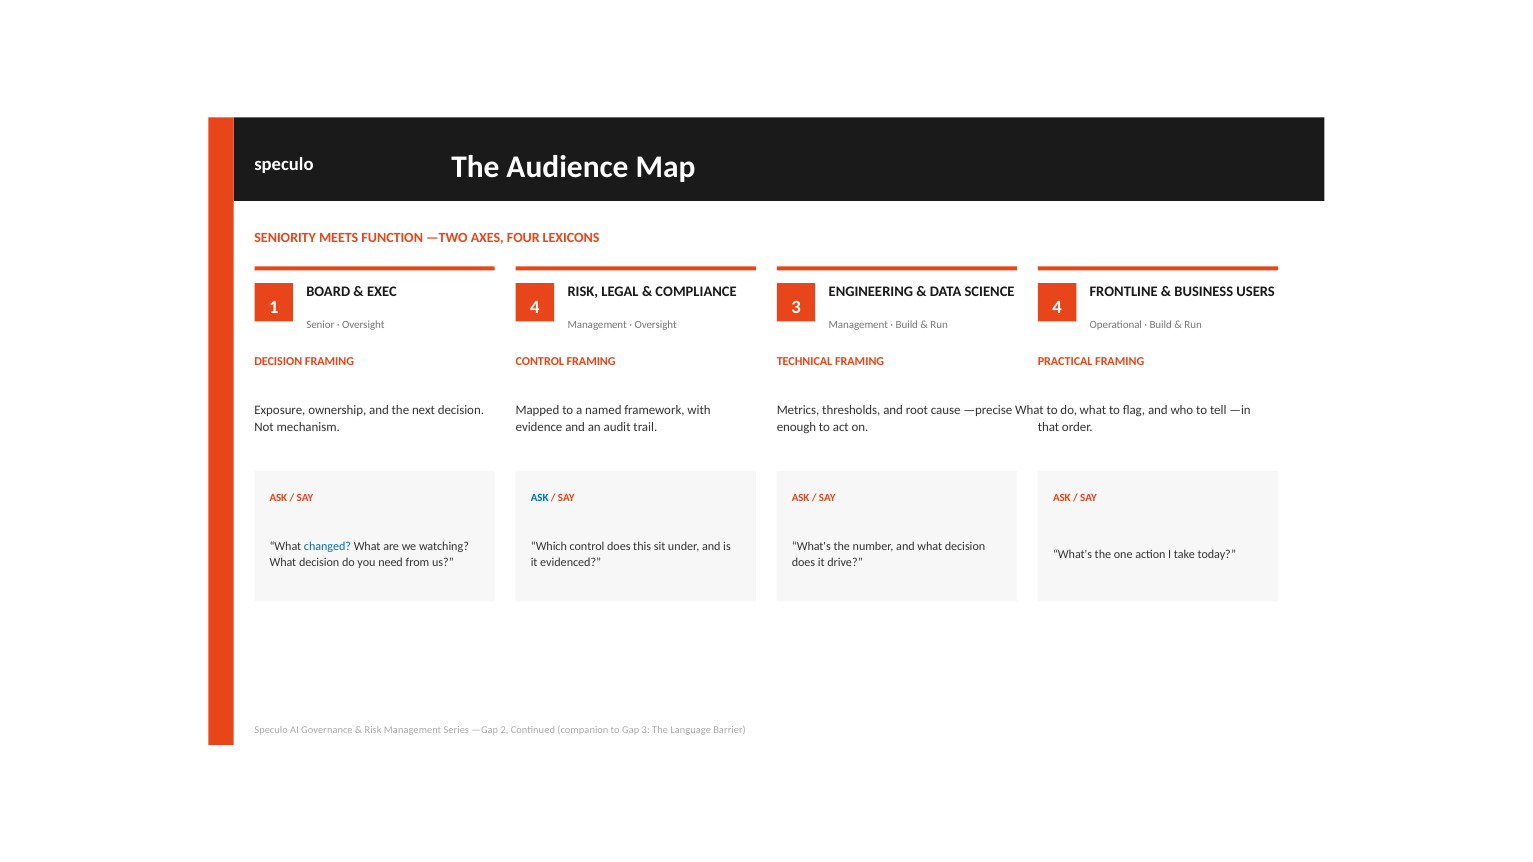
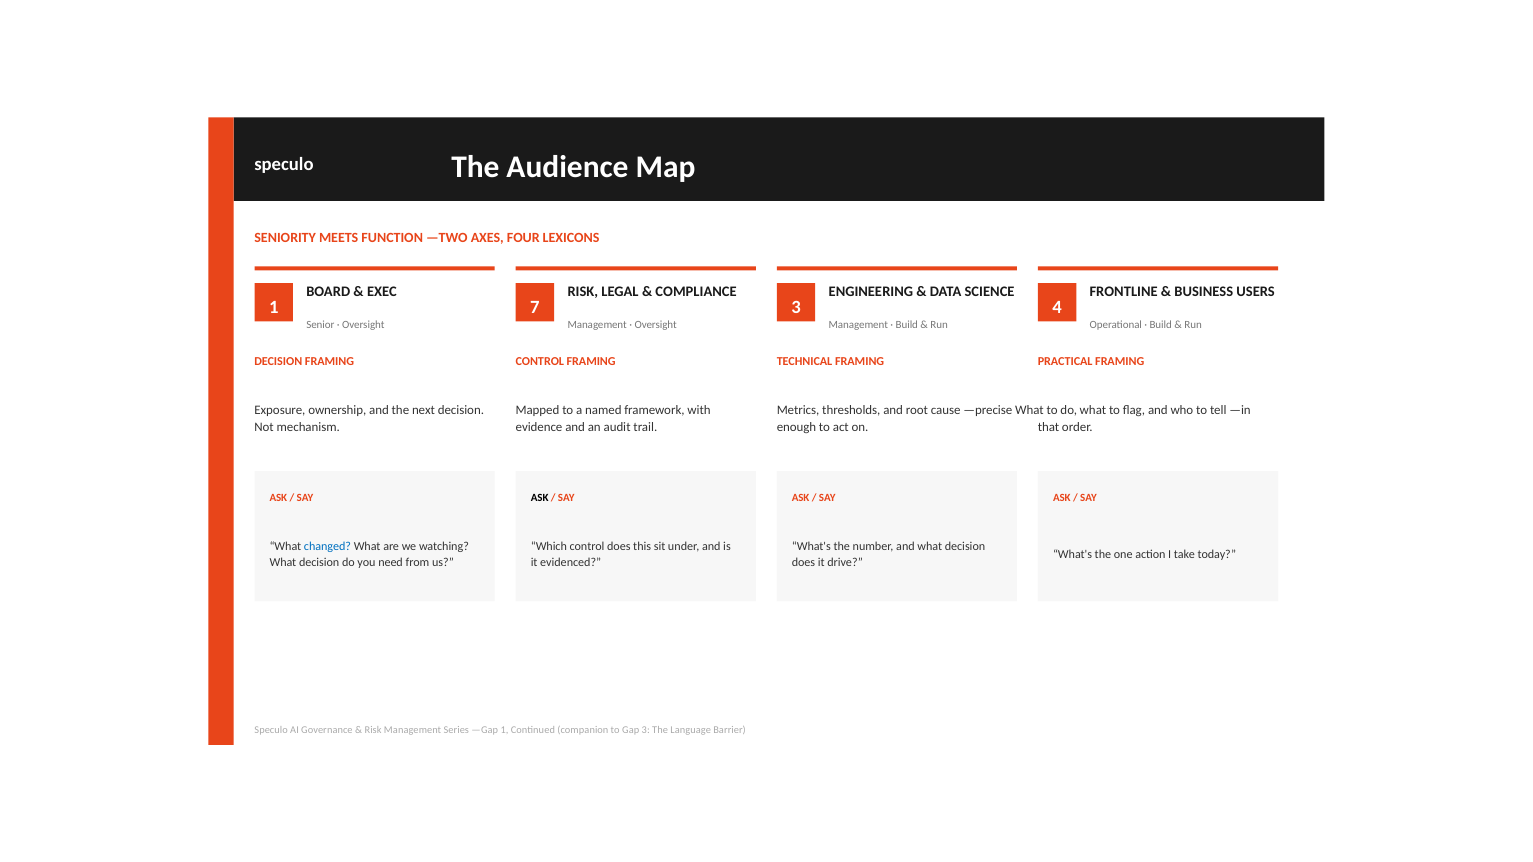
1 4: 4 -> 7 (535, 307)
ASK colour: blue -> black (540, 499)
—Gap 2: 2 -> 1 (504, 730)
